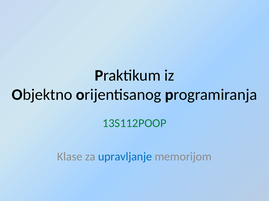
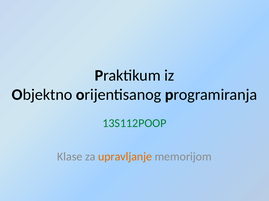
upravljanje colour: blue -> orange (125, 157)
